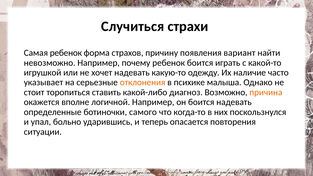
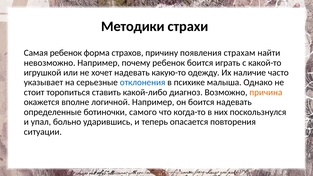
Случиться: Случиться -> Методики (133, 26)
вариант: вариант -> страхам (240, 53)
отклонения colour: orange -> blue (143, 83)
